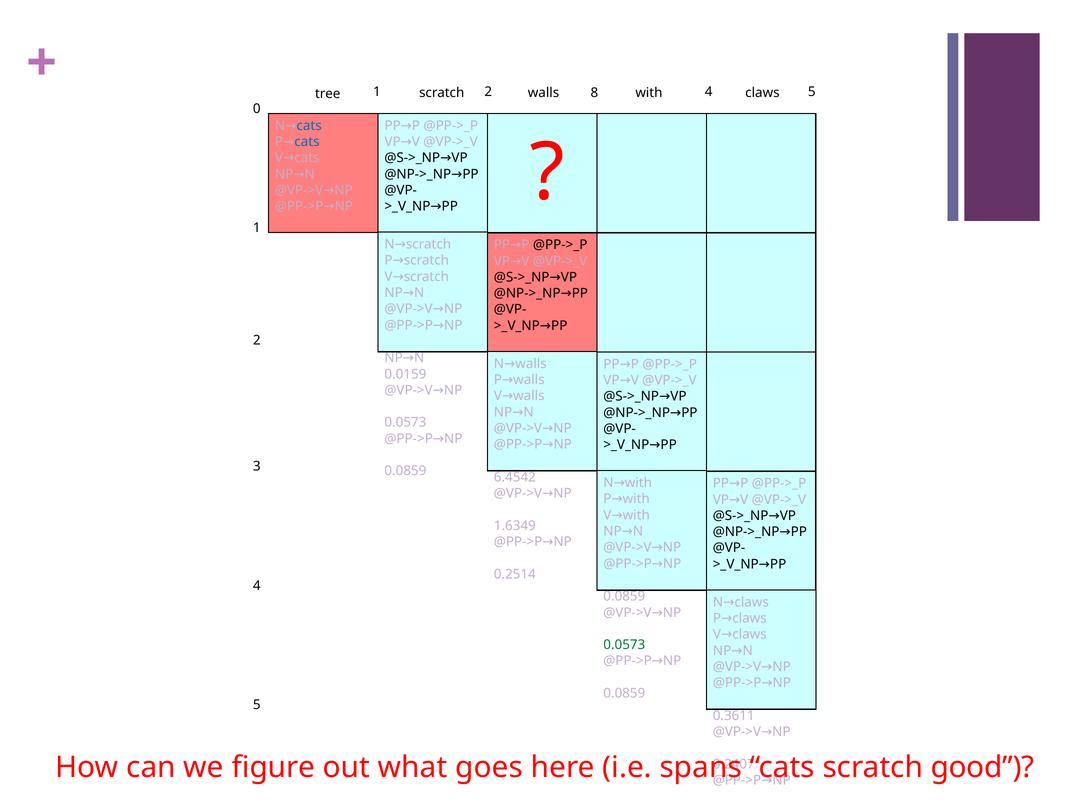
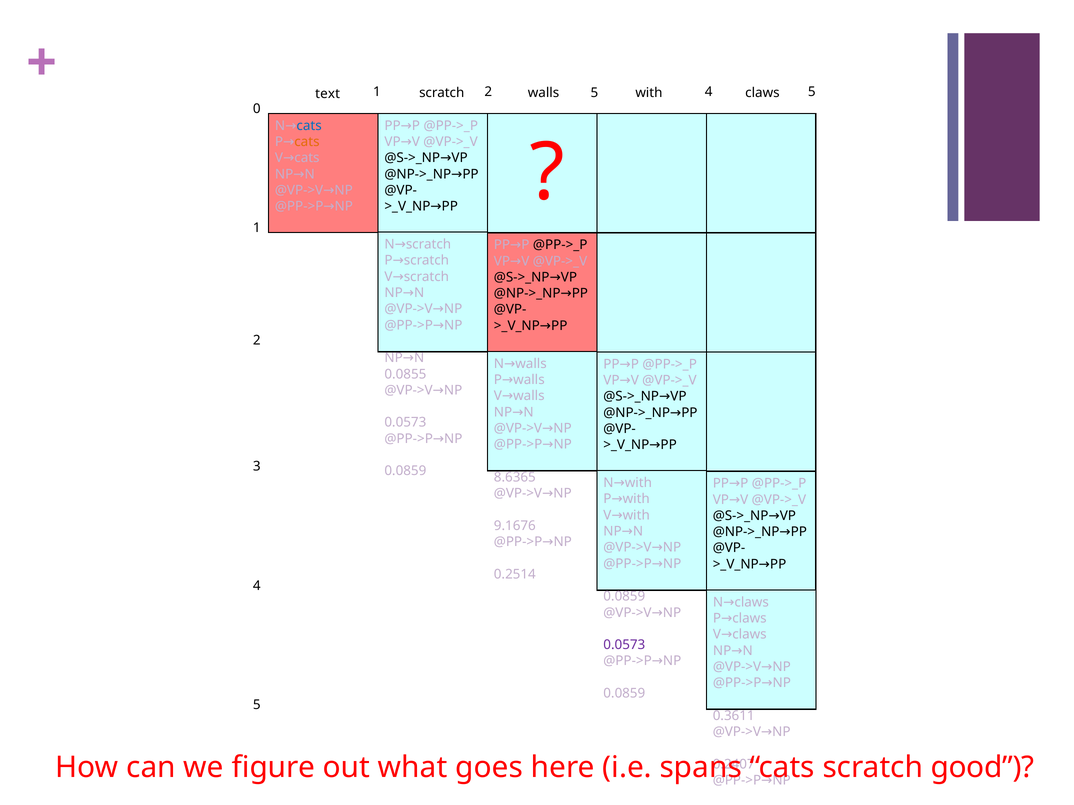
2 8: 8 -> 5 (594, 93)
tree: tree -> text (328, 94)
cats colour: blue -> orange (307, 142)
0.0159: 0.0159 -> 0.0855 (405, 374)
6.4542: 6.4542 -> 8.6365 (515, 478)
1.6349: 1.6349 -> 9.1676 (515, 526)
0.0573 colour: green -> purple (624, 645)
